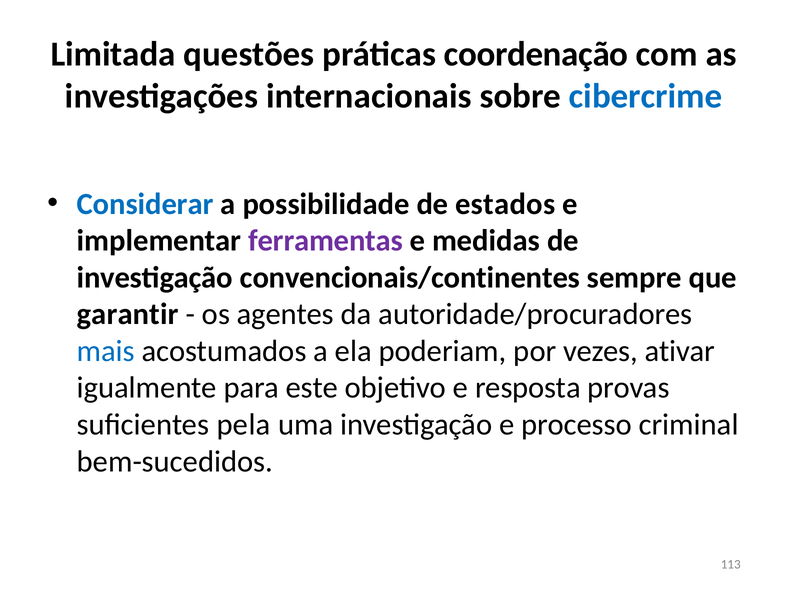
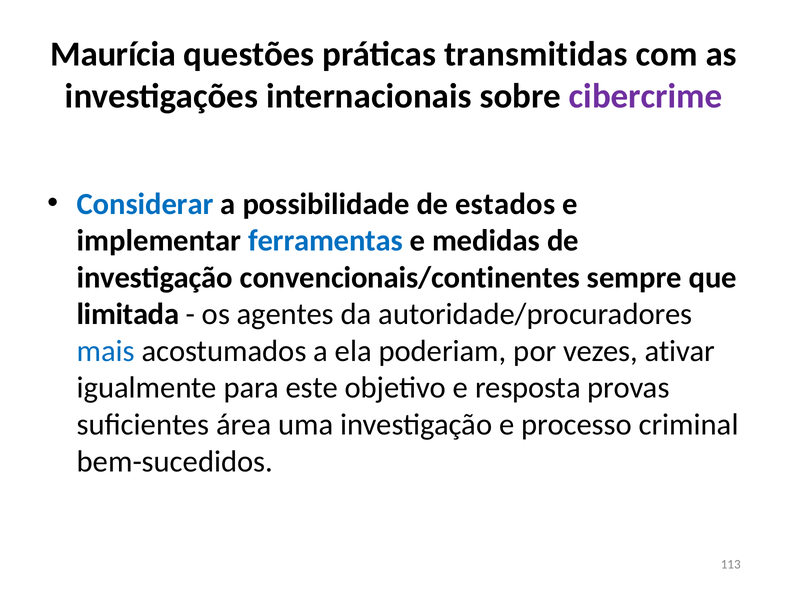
Limitada: Limitada -> Maurícia (113, 54)
coordenação: coordenação -> transmitidas (536, 54)
cibercrime colour: blue -> purple (646, 96)
ferramentas colour: purple -> blue (326, 241)
garantir: garantir -> limitada (128, 314)
pela: pela -> área (244, 425)
